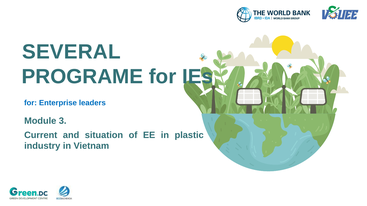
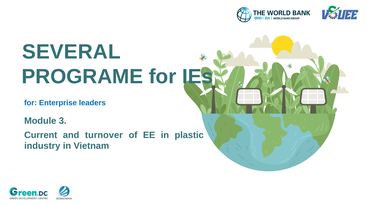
situation: situation -> turnover (104, 135)
